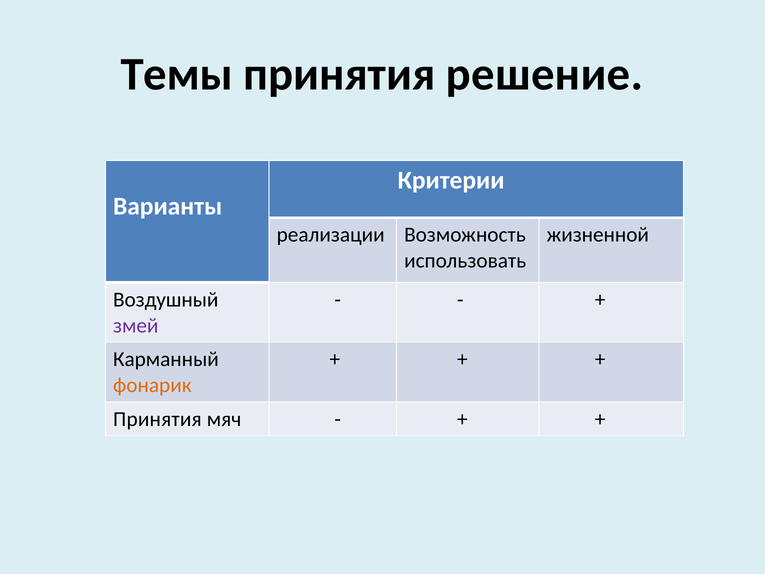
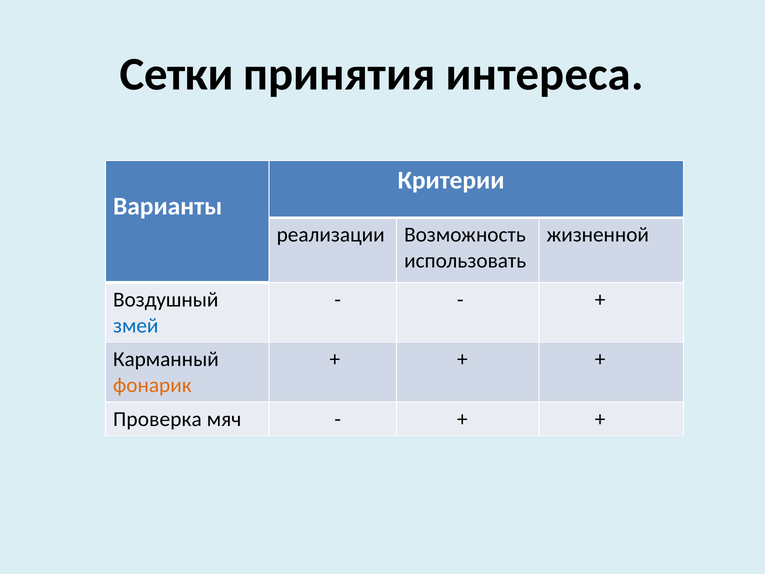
Темы: Темы -> Сетки (177, 74)
решение: решение -> интереса (545, 74)
змей colour: purple -> blue (136, 326)
Принятия: Принятия -> Проверка (157, 419)
